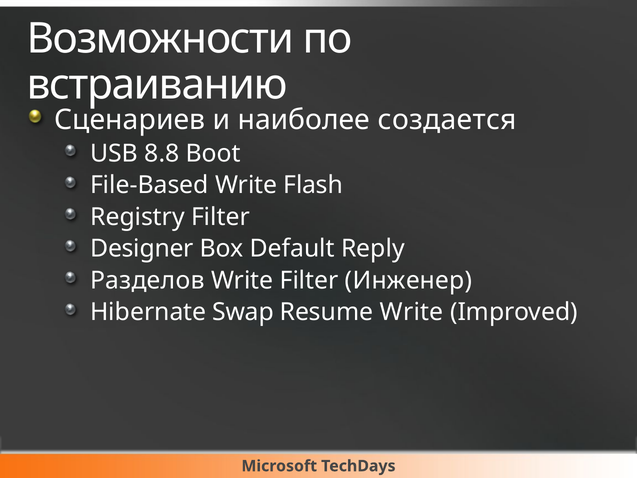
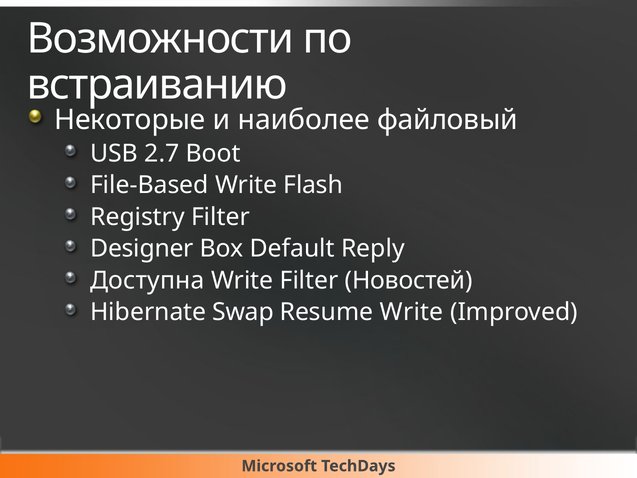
Сценариев: Сценариев -> Некоторые (130, 120)
создается: создается -> файловый (448, 120)
8.8: 8.8 -> 2.7 (162, 153)
Разделов: Разделов -> Доступна (147, 280)
Инженер: Инженер -> Новостей (409, 280)
